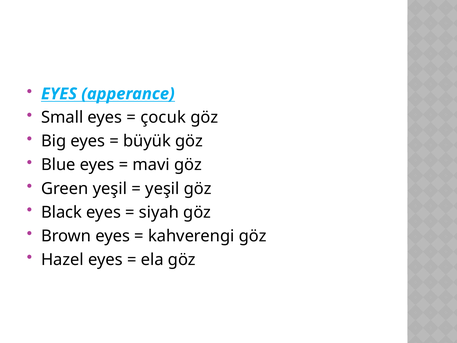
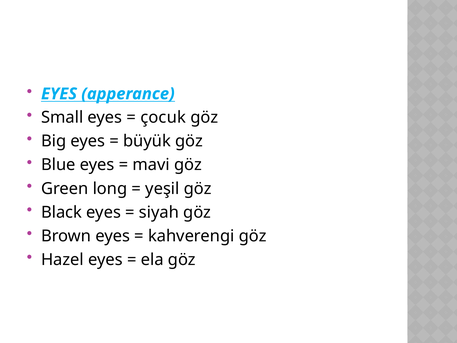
Green yeşil: yeşil -> long (110, 188)
